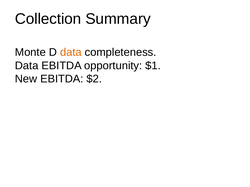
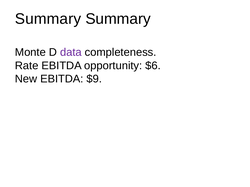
Collection: Collection -> Summary (48, 19)
data colour: orange -> purple (71, 52)
Data: Data -> Rate (27, 66)
$1: $1 -> $6 (153, 66)
$2: $2 -> $9 (94, 79)
